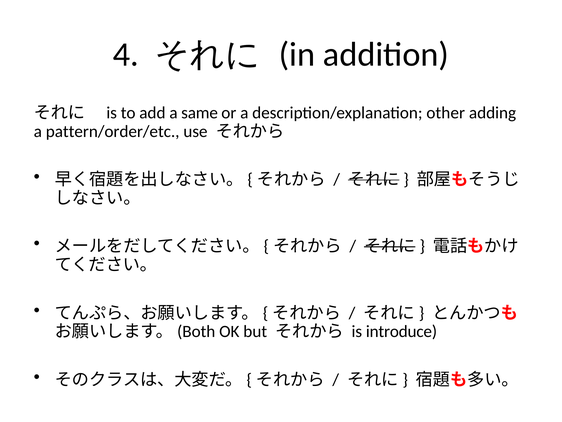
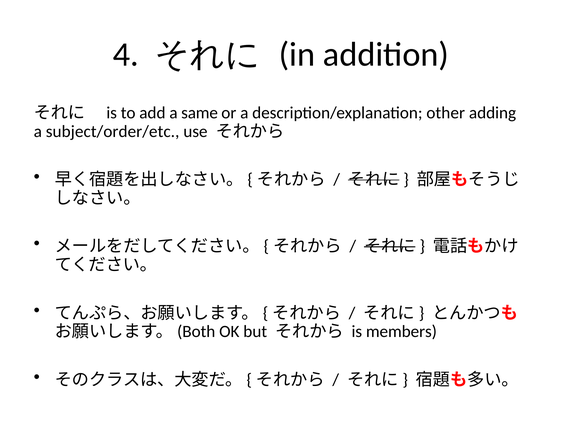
pattern/order/etc: pattern/order/etc -> subject/order/etc (113, 131)
introduce: introduce -> members (401, 331)
